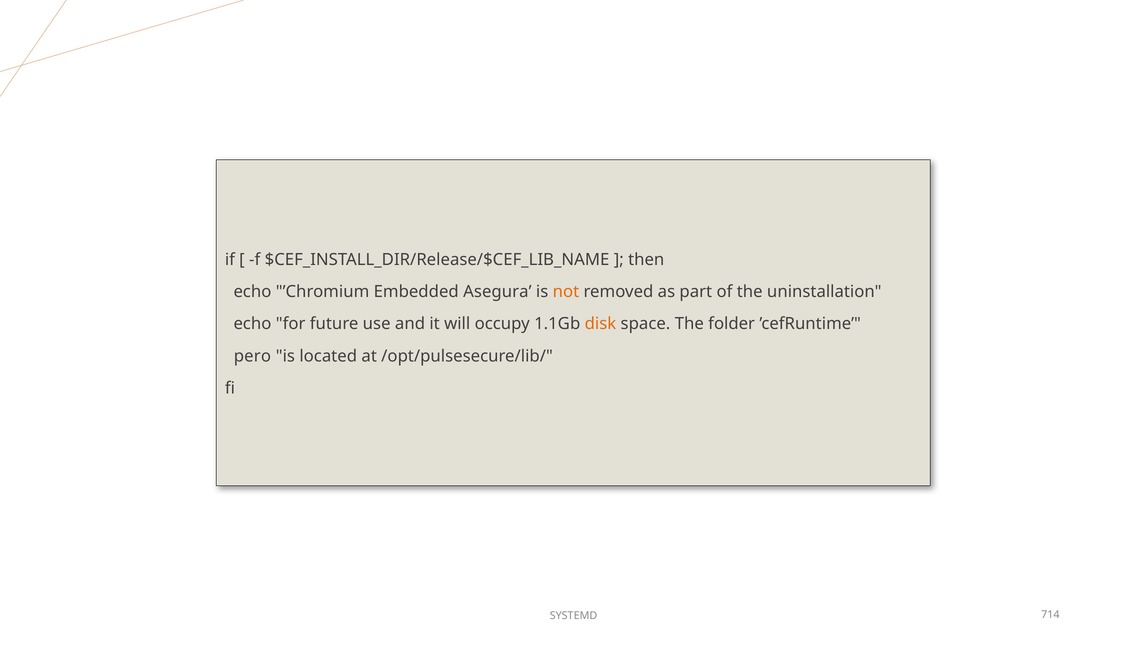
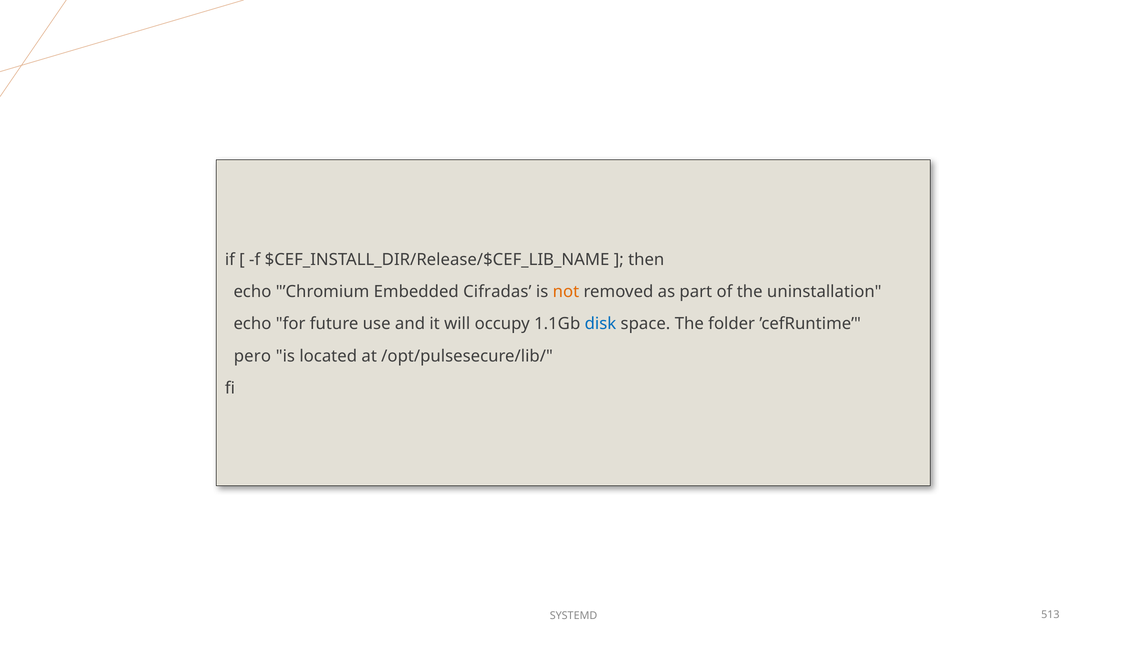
Asegura: Asegura -> Cifradas (497, 292)
disk colour: orange -> blue (600, 324)
714: 714 -> 513 (1050, 615)
